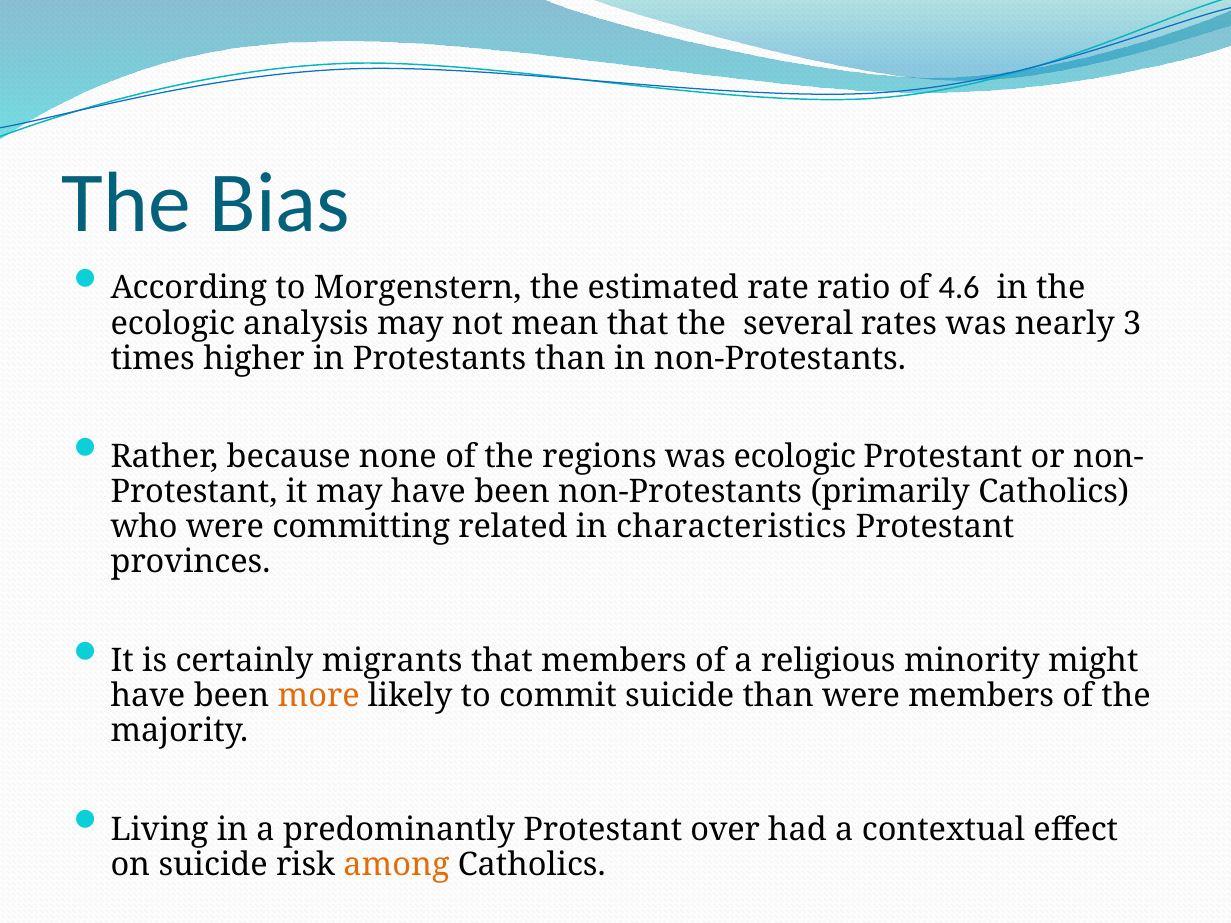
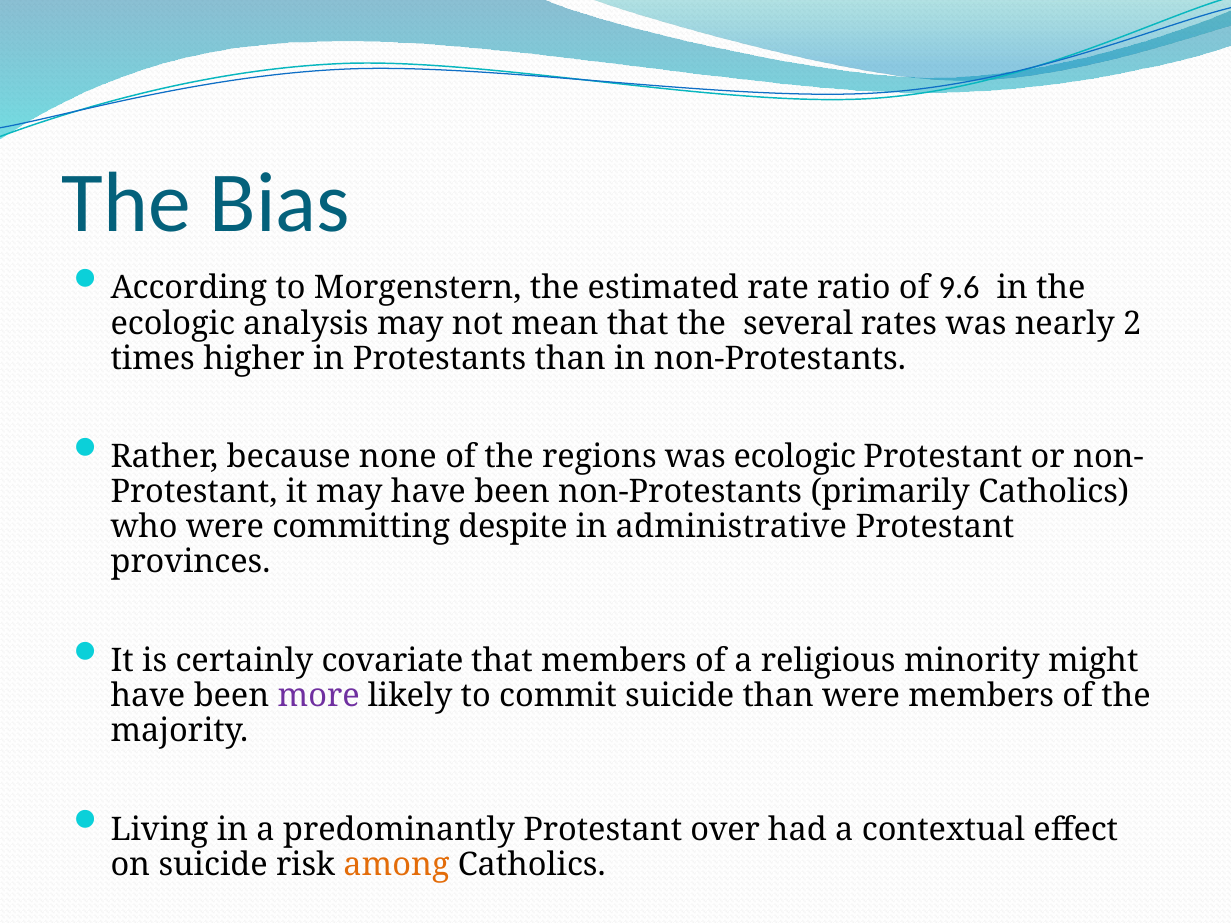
4.6: 4.6 -> 9.6 (959, 288)
3: 3 -> 2 (1132, 323)
related: related -> despite (513, 527)
characteristics: characteristics -> administrative (731, 527)
migrants: migrants -> covariate (393, 661)
more colour: orange -> purple (319, 696)
